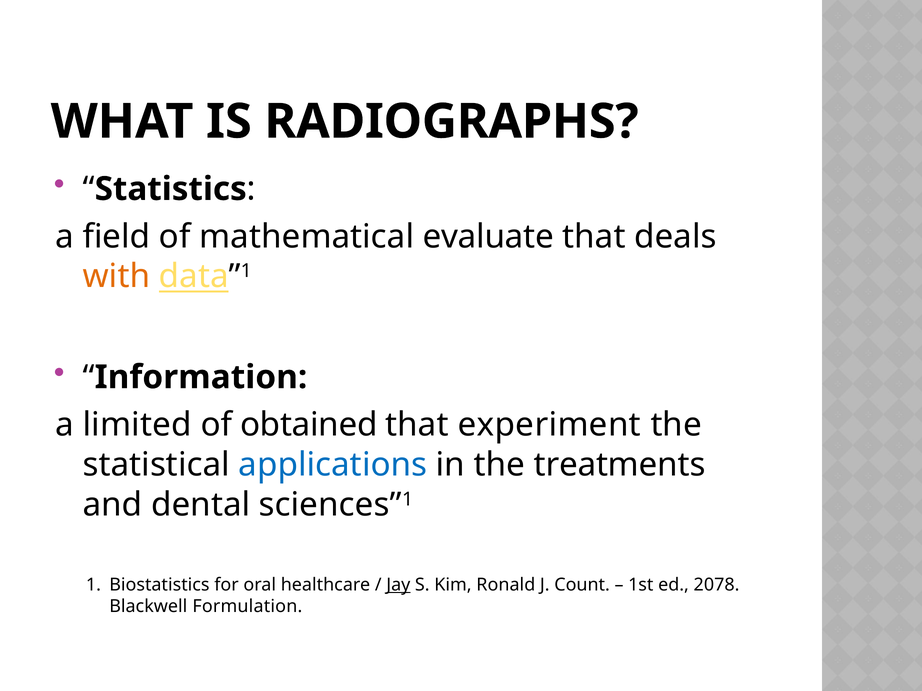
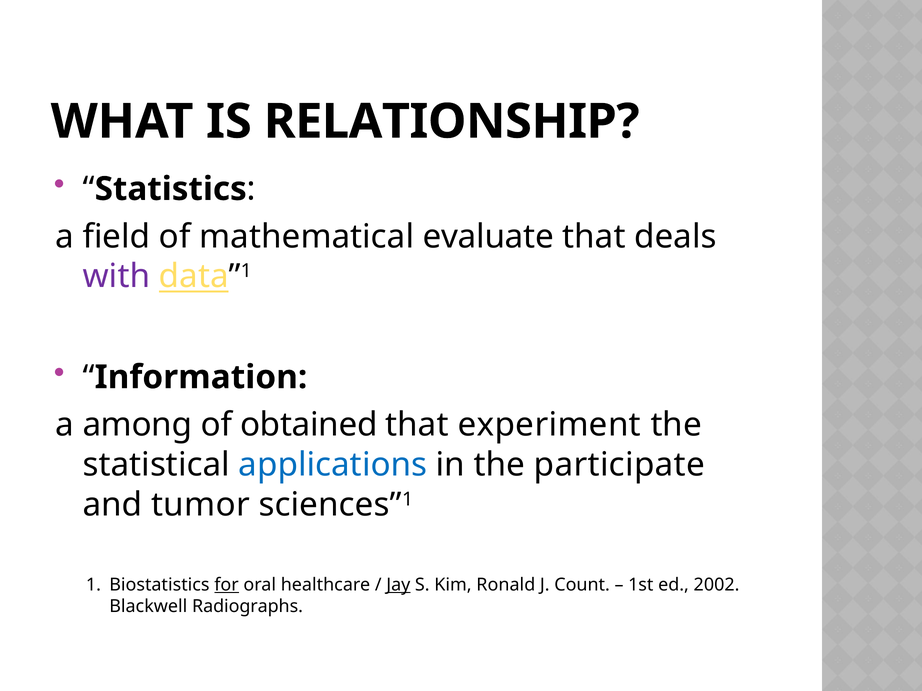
RADIOGRAPHS: RADIOGRAPHS -> RELATIONSHIP (452, 122)
with colour: orange -> purple (116, 277)
limited: limited -> among (137, 425)
treatments: treatments -> participate (619, 465)
dental: dental -> tumor (201, 505)
for underline: none -> present (227, 585)
2078: 2078 -> 2002 (717, 585)
Formulation: Formulation -> Radiographs (248, 607)
